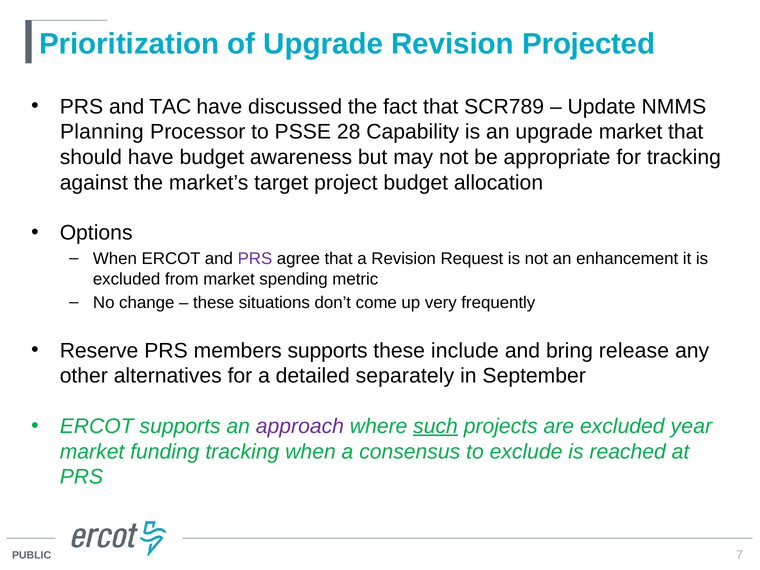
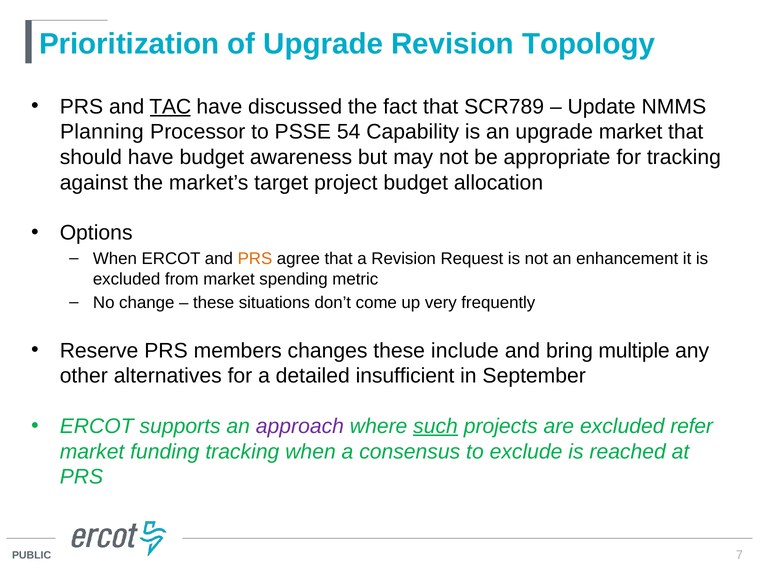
Projected: Projected -> Topology (589, 44)
TAC underline: none -> present (170, 107)
28: 28 -> 54 (349, 132)
PRS colour: purple -> orange (255, 259)
members supports: supports -> changes (328, 351)
release: release -> multiple (634, 351)
separately: separately -> insufficient (405, 376)
year: year -> refer (692, 426)
